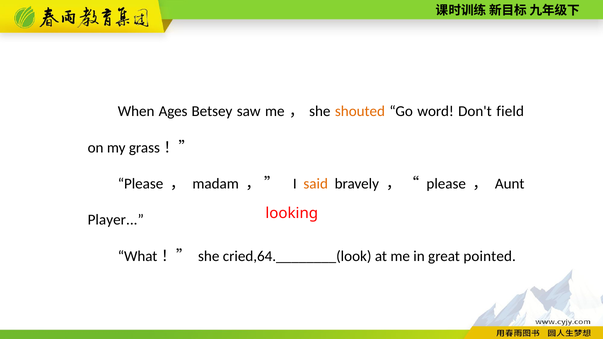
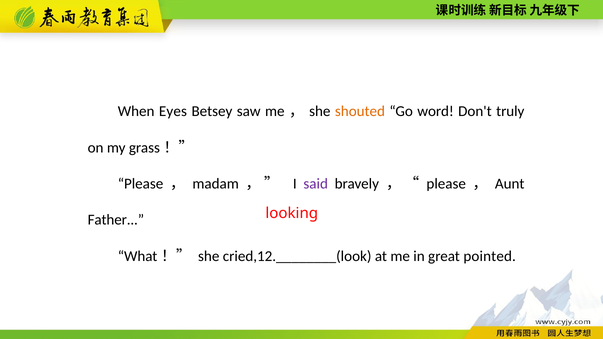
Ages: Ages -> Eyes (173, 112)
field: field -> truly (510, 112)
said colour: orange -> purple (316, 184)
Player: Player -> Father (116, 220)
cried,64.________(look: cried,64.________(look -> cried,12.________(look (297, 256)
